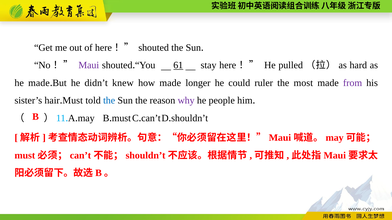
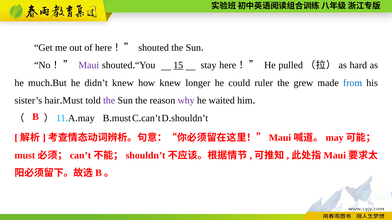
61: 61 -> 15 (178, 65)
he made: made -> much (39, 83)
how made: made -> knew (170, 83)
most: most -> grew (303, 83)
from colour: purple -> blue (353, 83)
the colour: blue -> purple (109, 101)
people: people -> waited (222, 101)
